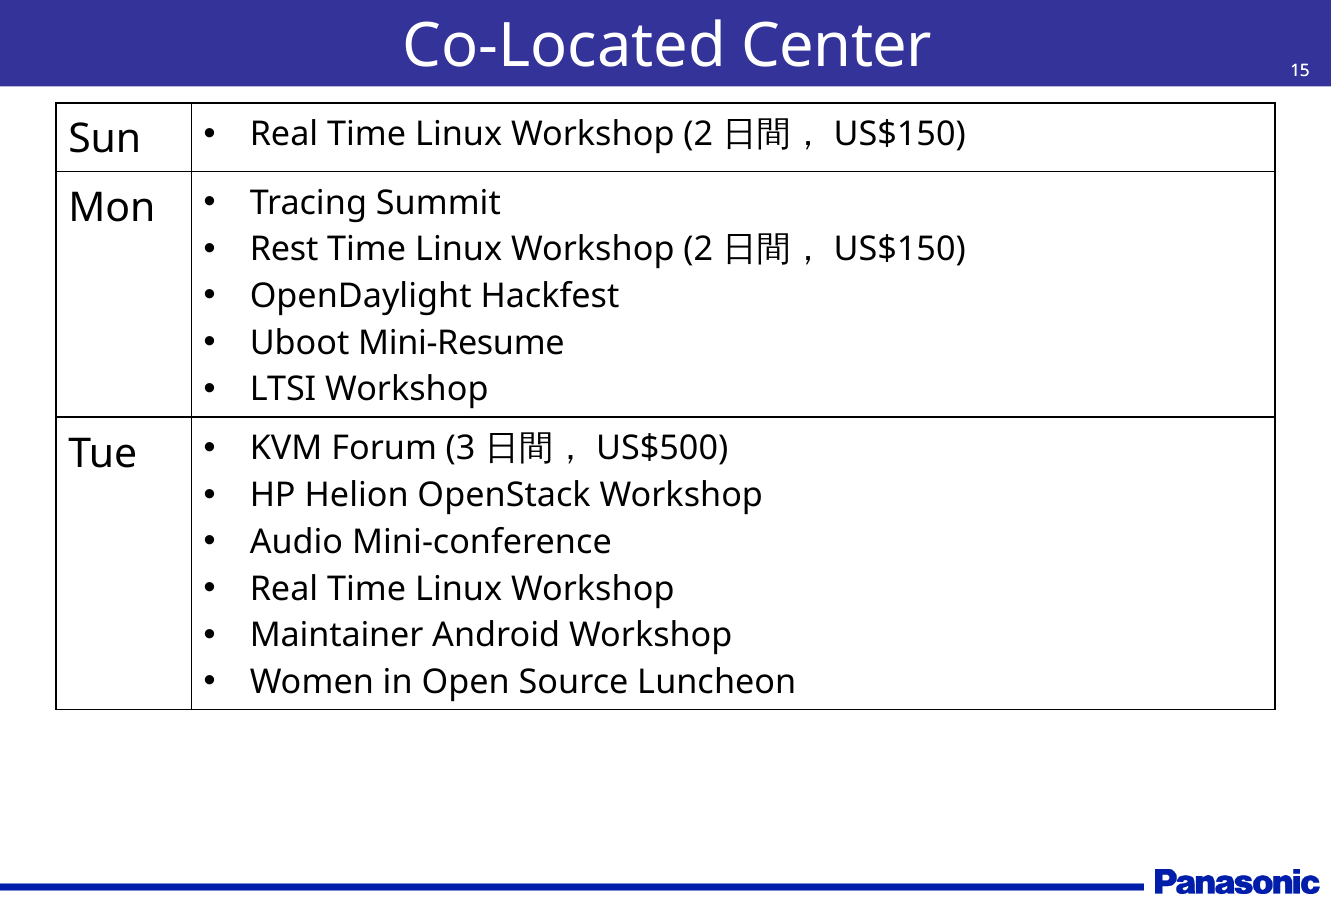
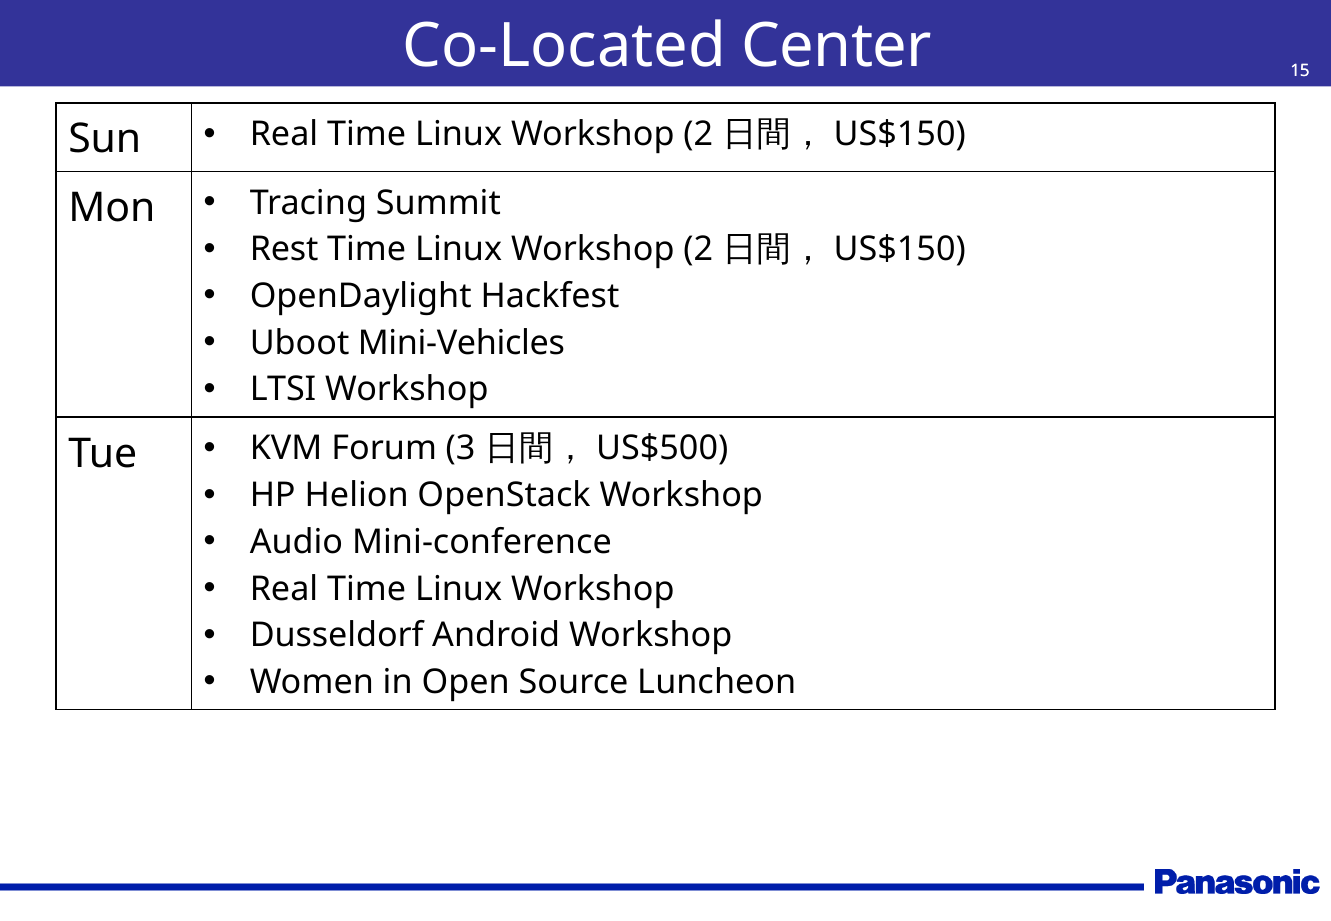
Mini-Resume: Mini-Resume -> Mini-Vehicles (461, 343)
Maintainer: Maintainer -> Dusseldorf (337, 636)
